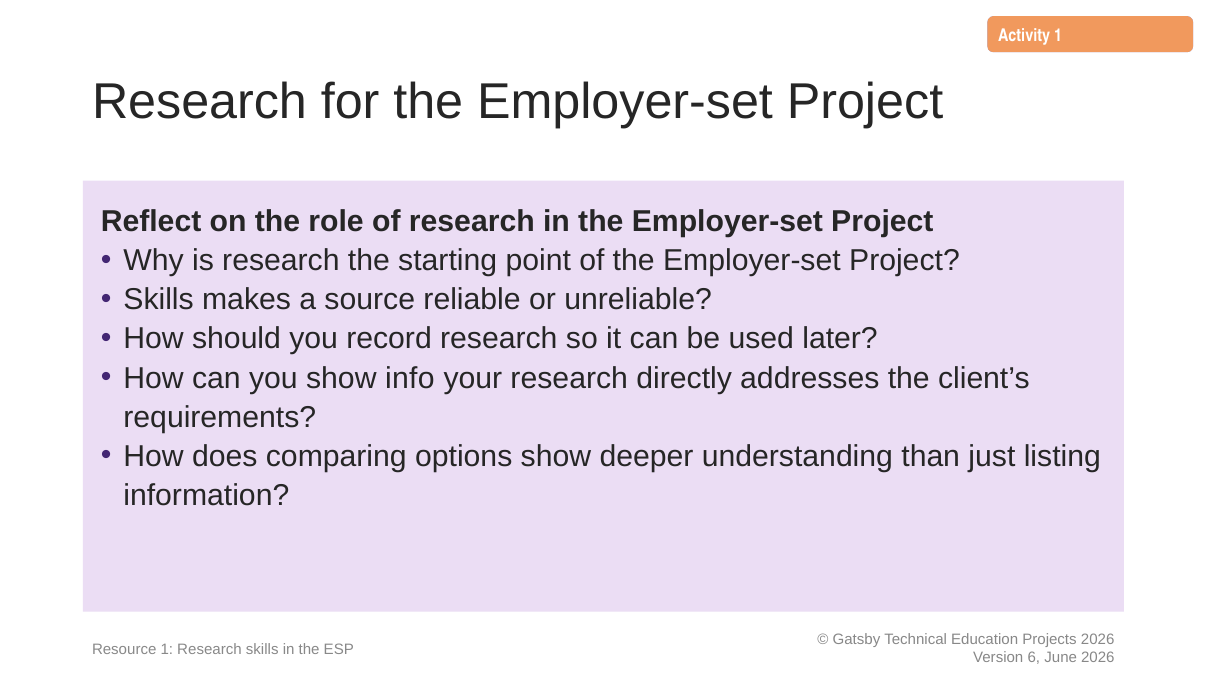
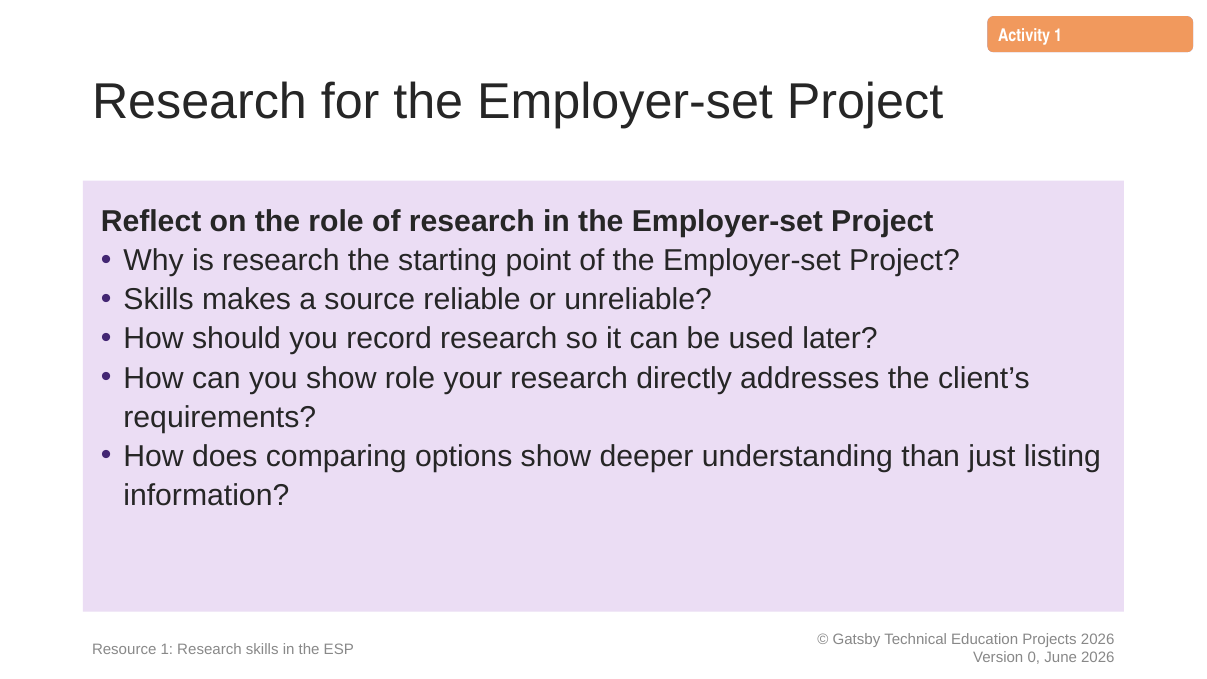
show info: info -> role (410, 378)
6: 6 -> 0 (1034, 657)
